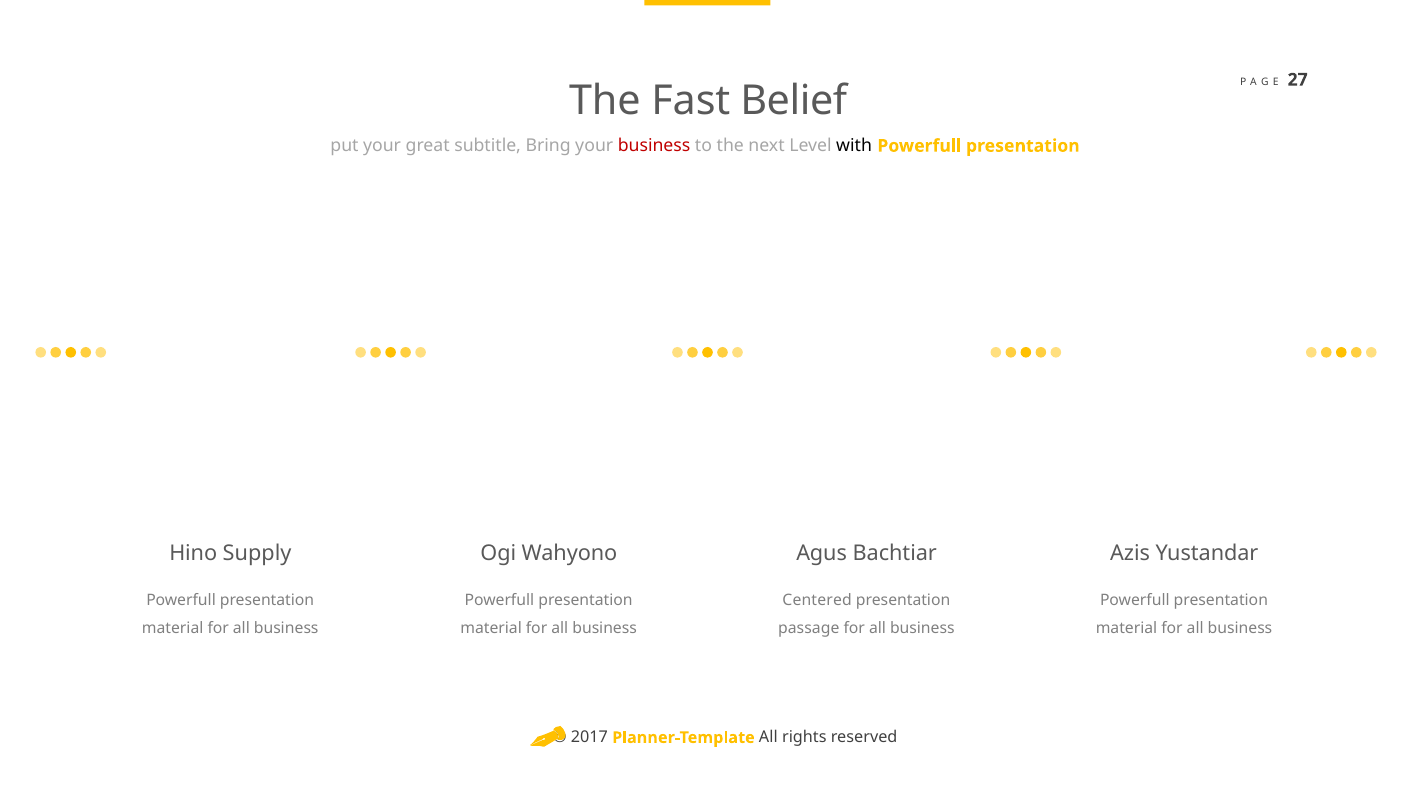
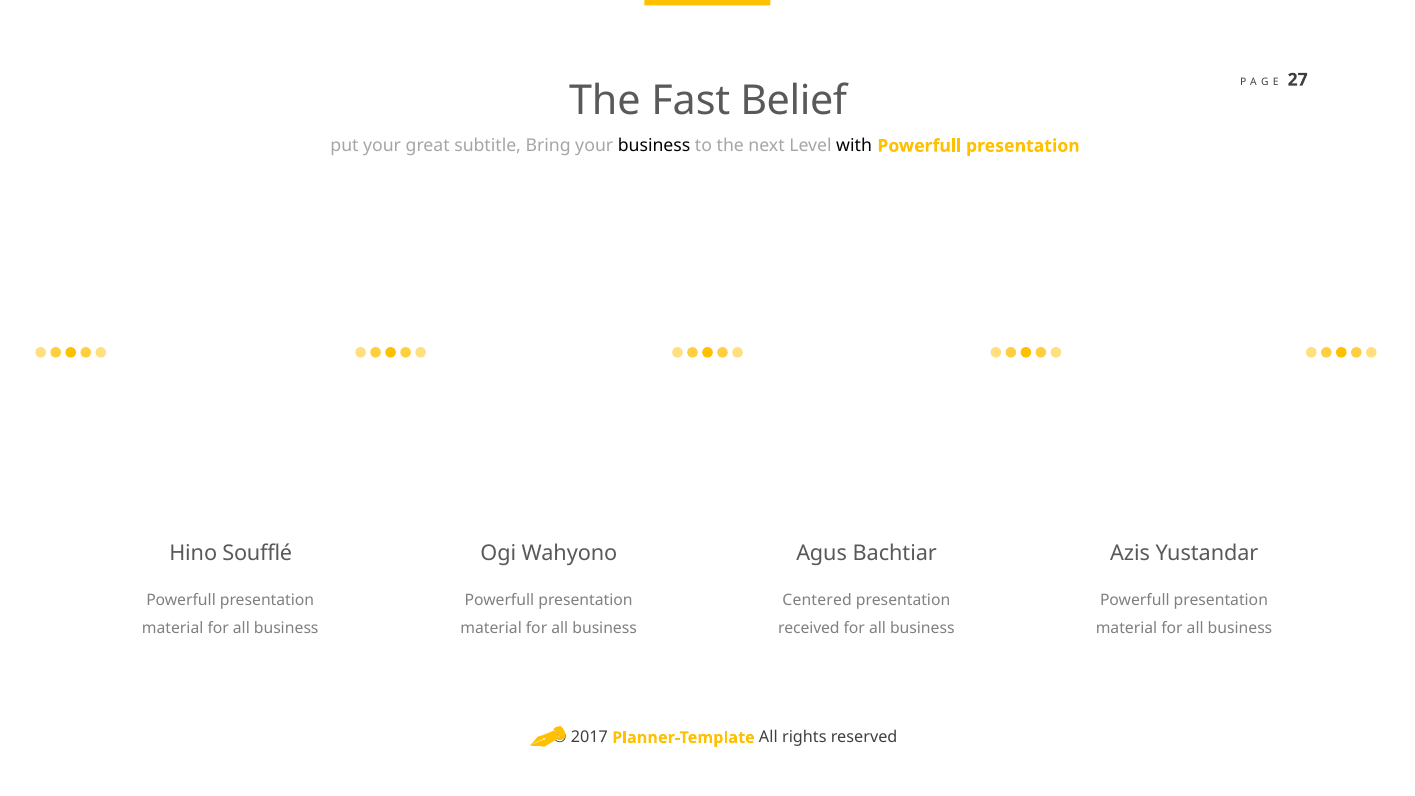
business colour: red -> black (654, 146)
Supply: Supply -> Soufflé (257, 554)
passage: passage -> received (809, 628)
